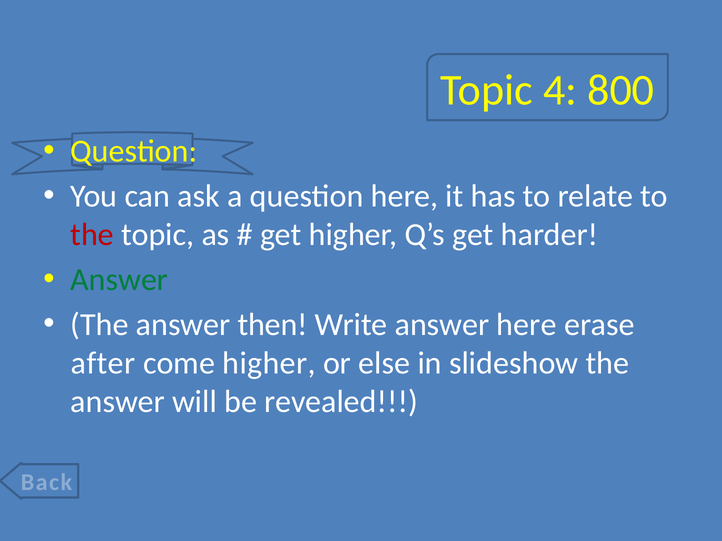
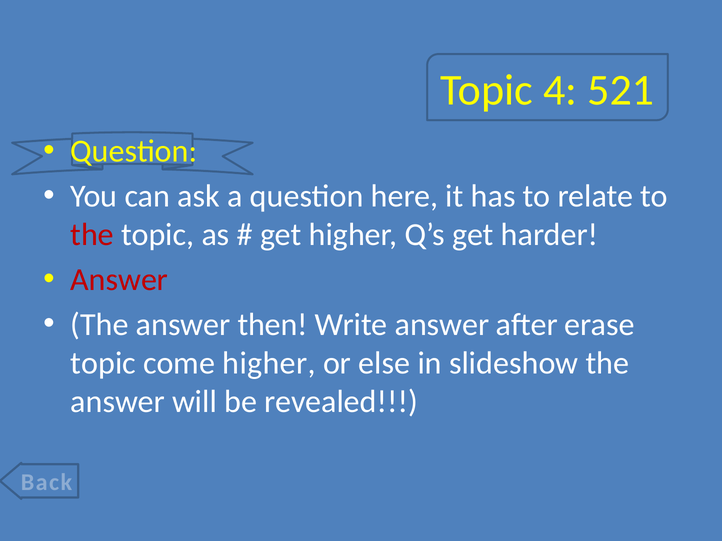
800: 800 -> 521 (621, 90)
Answer colour: green -> red (119, 280)
answer here: here -> after (527, 325)
after: after -> topic (103, 363)
